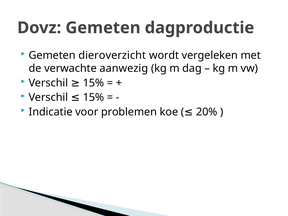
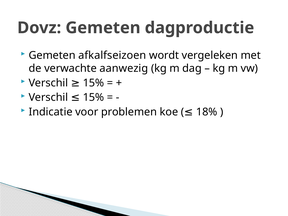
dieroverzicht: dieroverzicht -> afkalfseizoen (112, 55)
20%: 20% -> 18% (207, 112)
